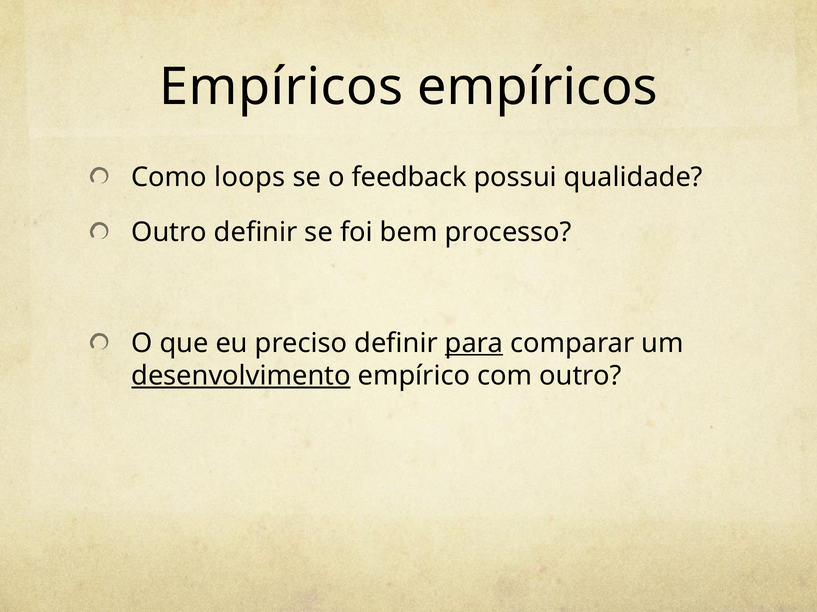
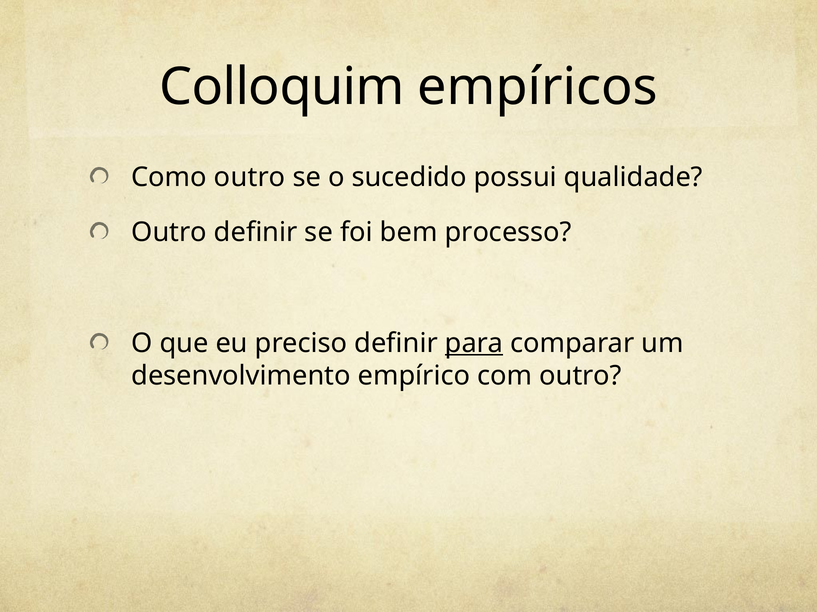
Empíricos: Empíricos -> Colloquim (282, 87)
Como loops: loops -> outro (250, 177)
feedback: feedback -> sucedido (409, 177)
desenvolvimento underline: present -> none (241, 376)
